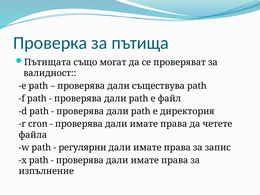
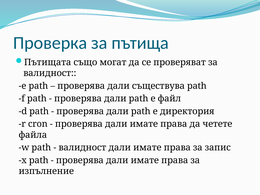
регулярни: регулярни -> валидност (82, 148)
